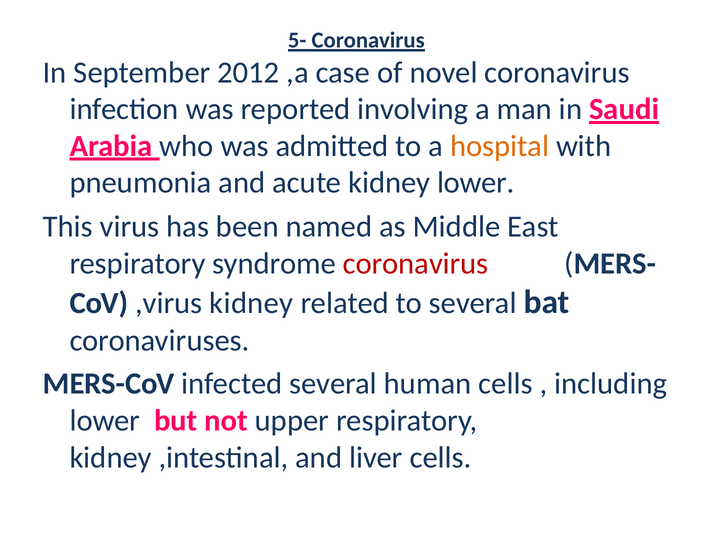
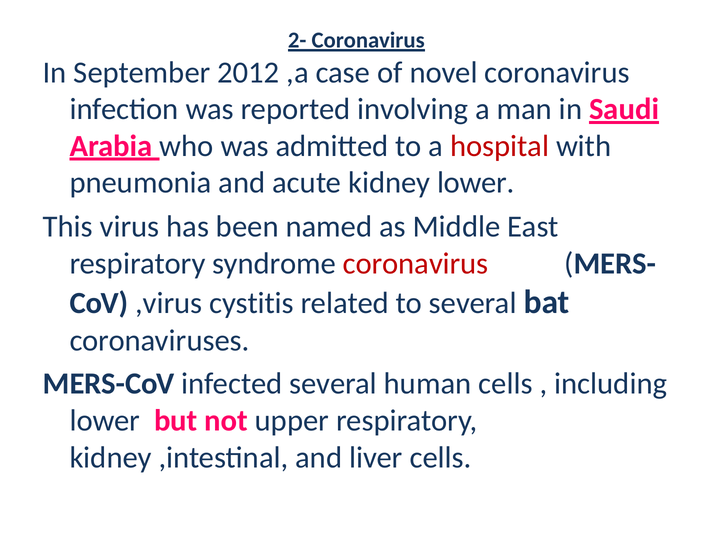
5-: 5- -> 2- (297, 40)
hospital colour: orange -> red (500, 146)
,virus kidney: kidney -> cystitis (252, 304)
